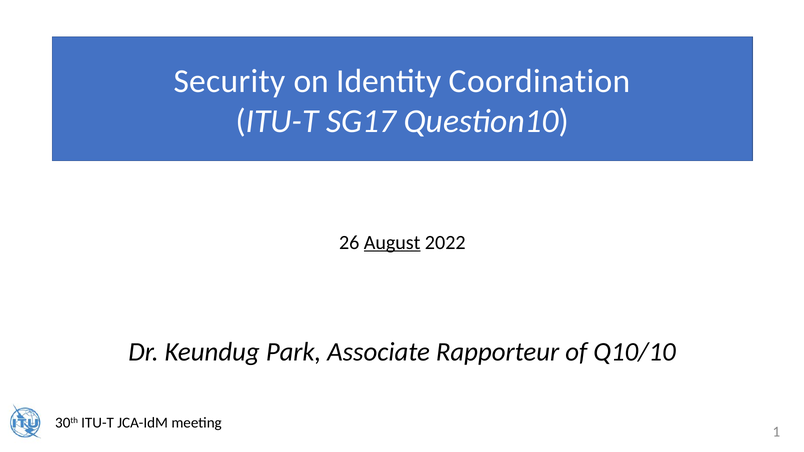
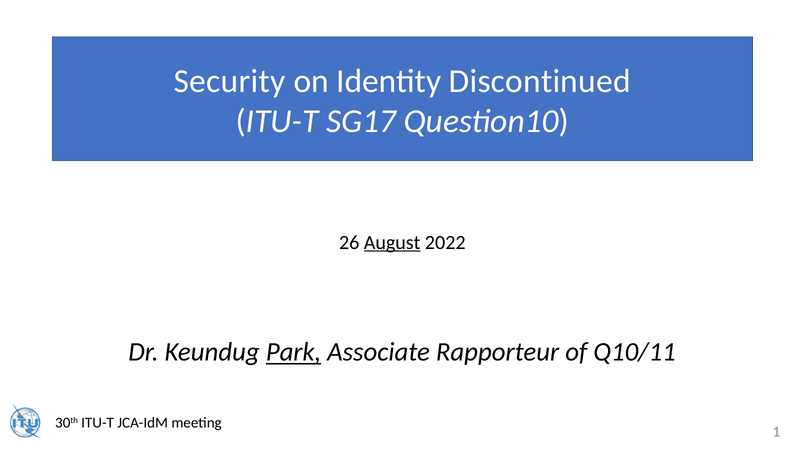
Coordination: Coordination -> Discontinued (540, 81)
Park underline: none -> present (294, 352)
Q10/10: Q10/10 -> Q10/11 (635, 352)
